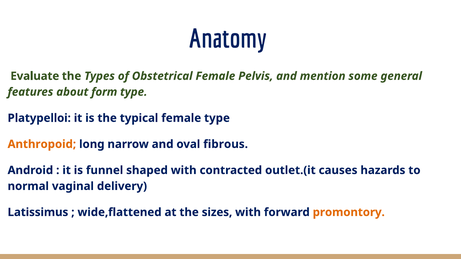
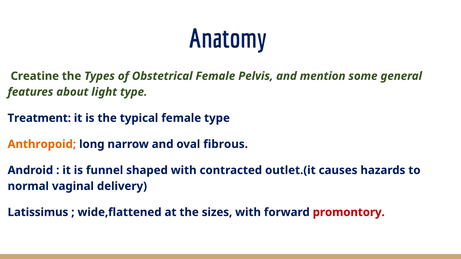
Evaluate: Evaluate -> Creatine (35, 76)
form: form -> light (104, 92)
Platypelloi: Platypelloi -> Treatment (39, 118)
promontory colour: orange -> red (349, 213)
